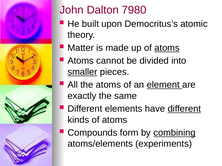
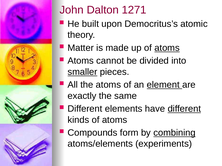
7980: 7980 -> 1271 (134, 10)
